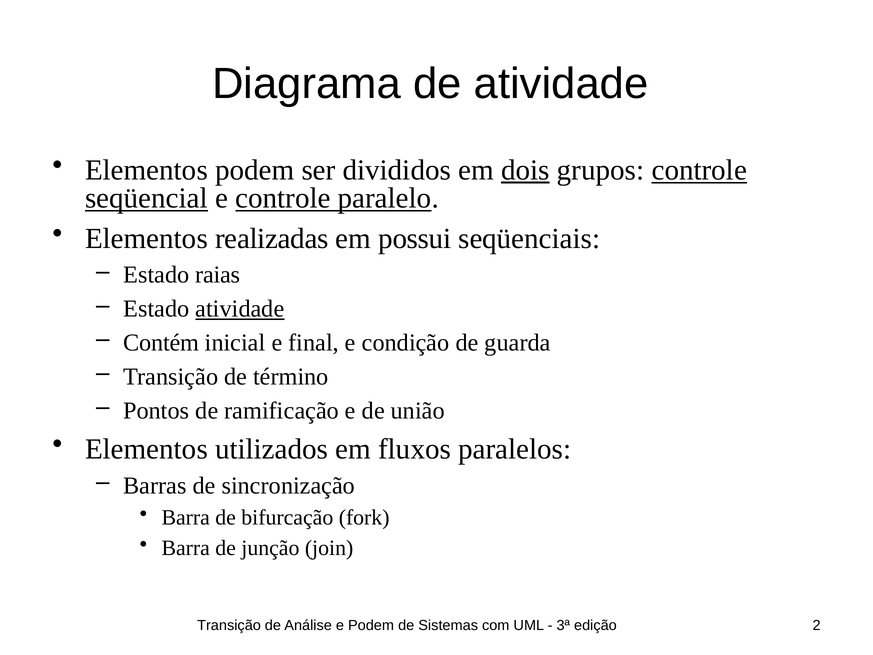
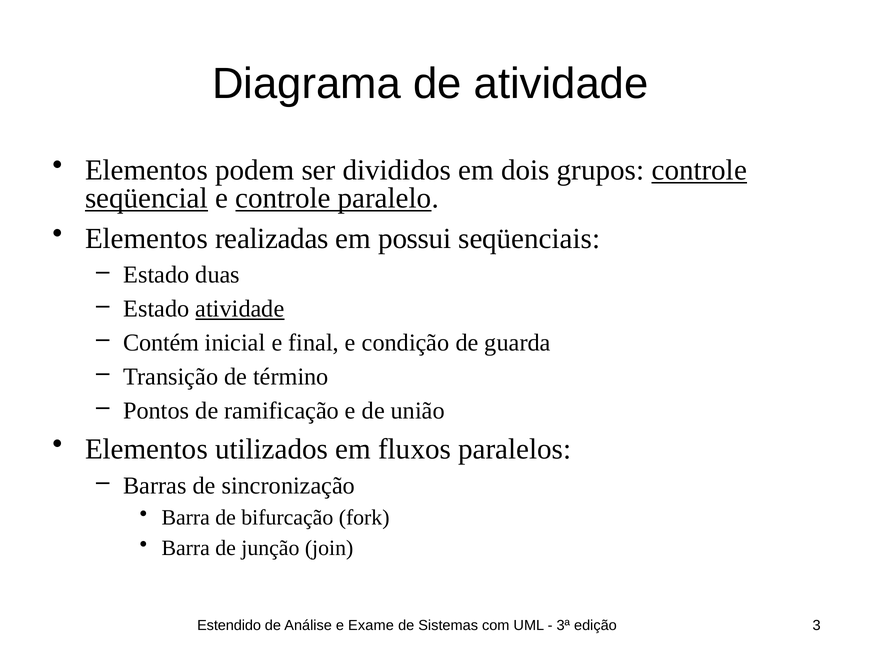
dois underline: present -> none (525, 170)
raias: raias -> duas (218, 275)
Transição: Transição -> Estendido (229, 625)
e Podem: Podem -> Exame (371, 625)
2: 2 -> 3 (817, 625)
